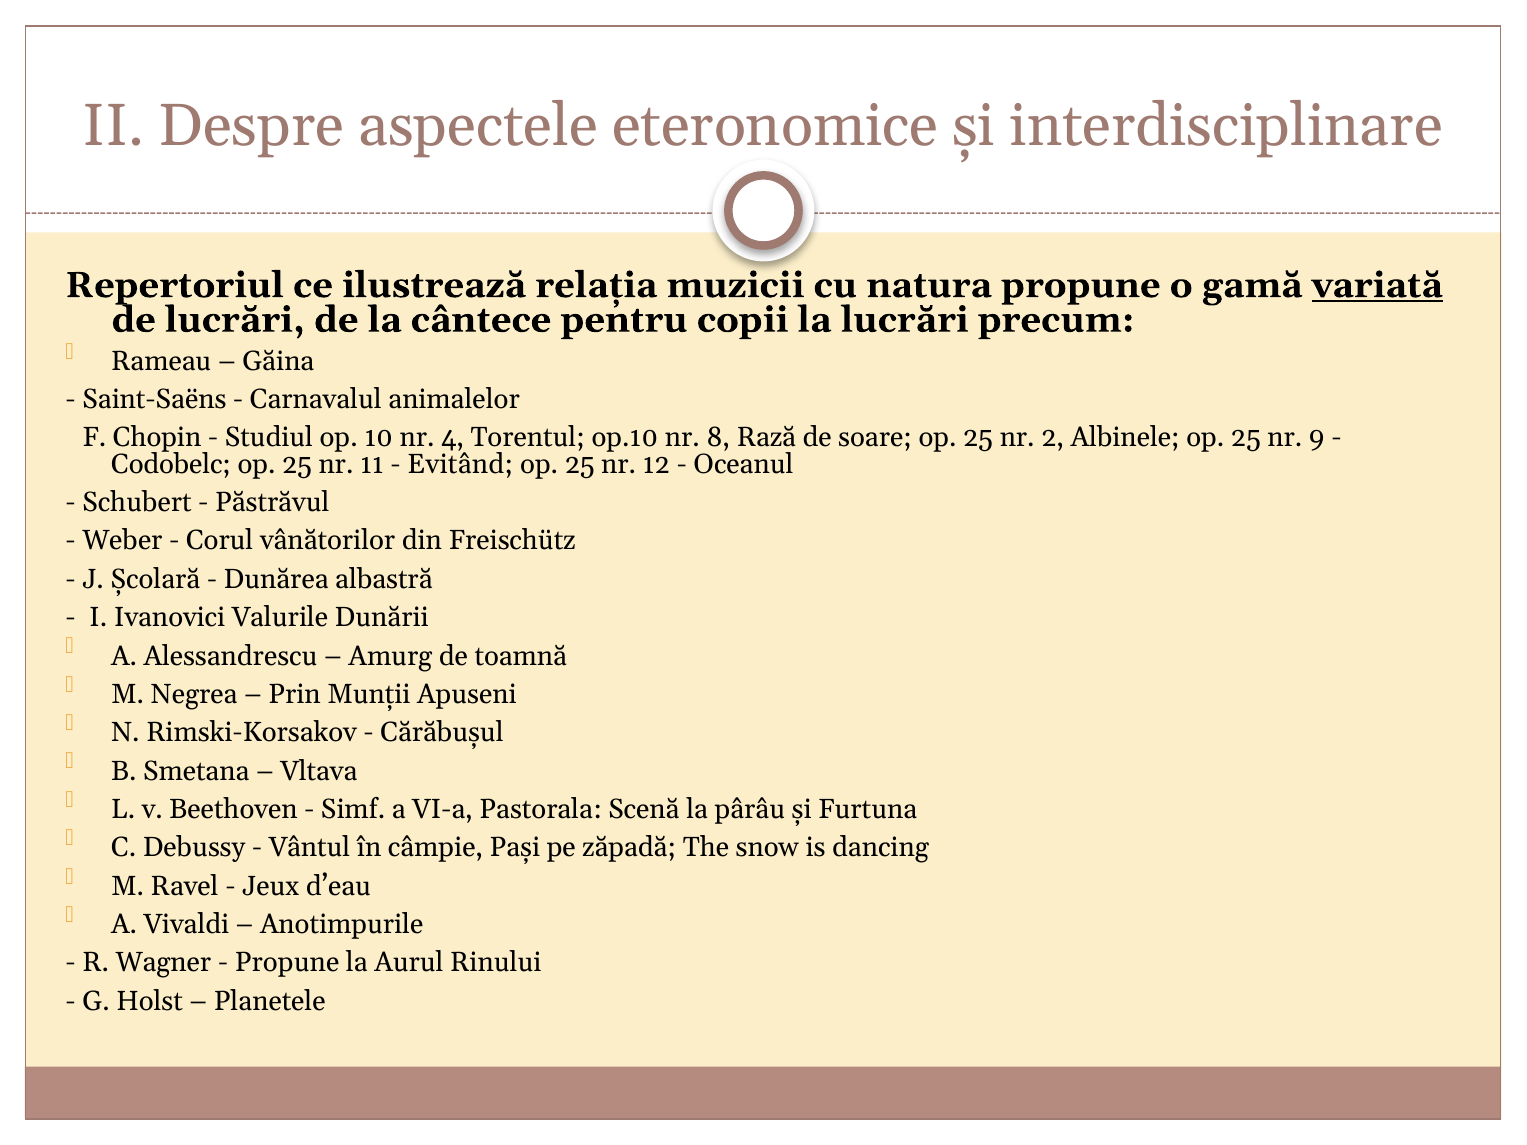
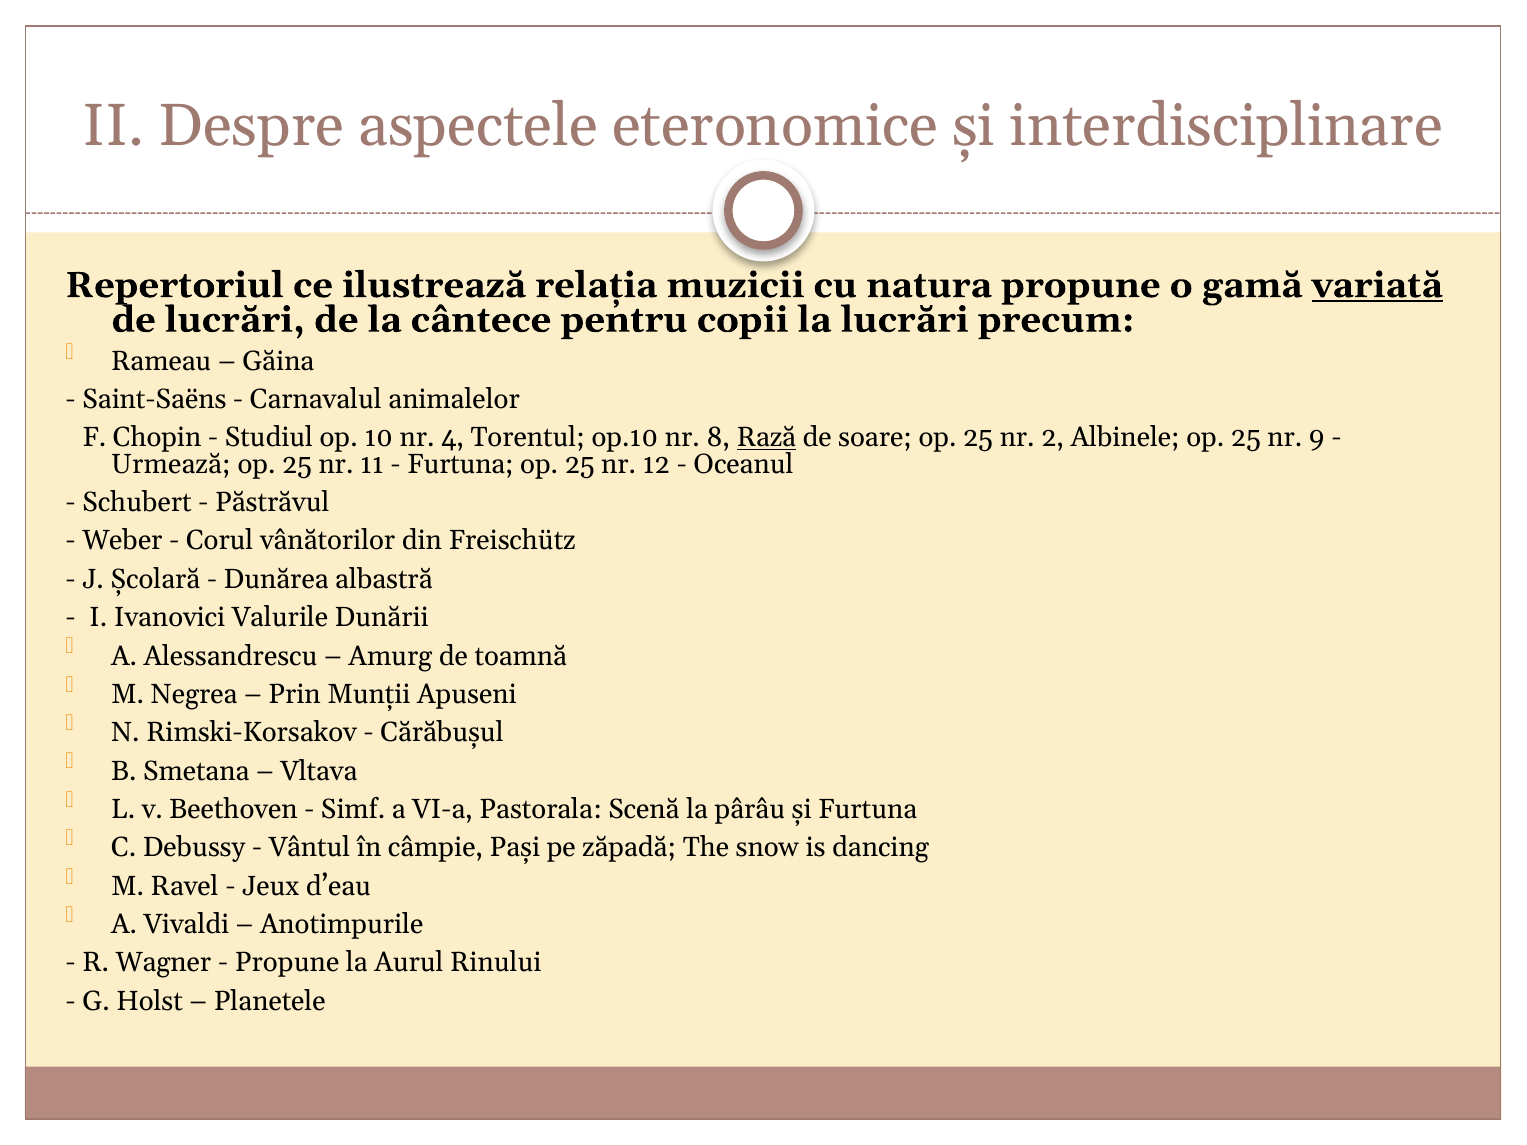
Rază underline: none -> present (766, 438)
Codobelc: Codobelc -> Urmează (171, 464)
Evitând: Evitând -> Furtuna (461, 464)
